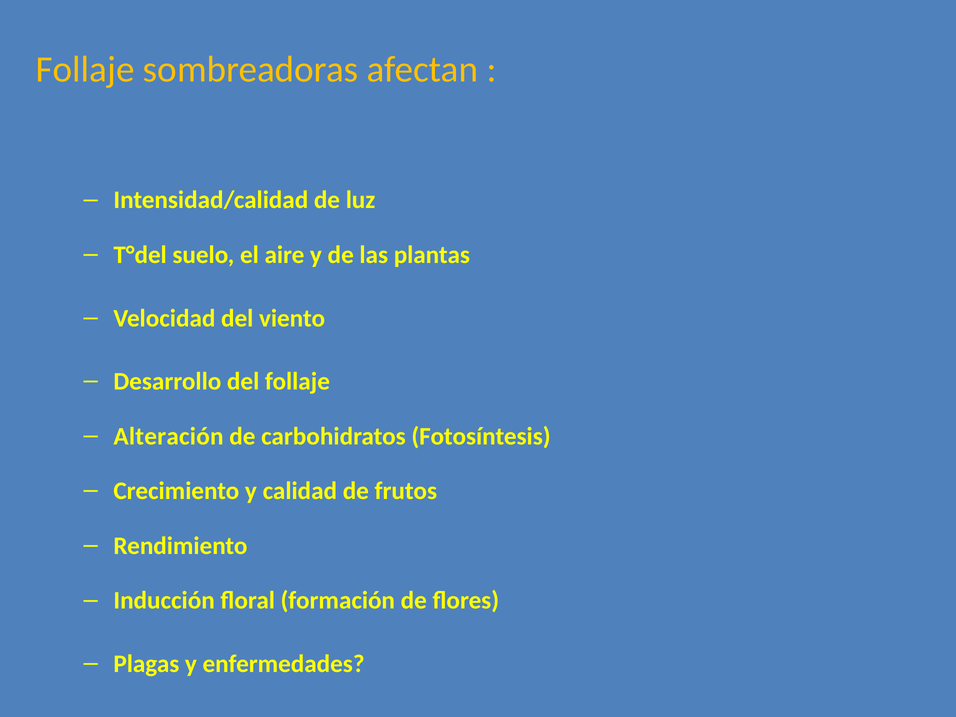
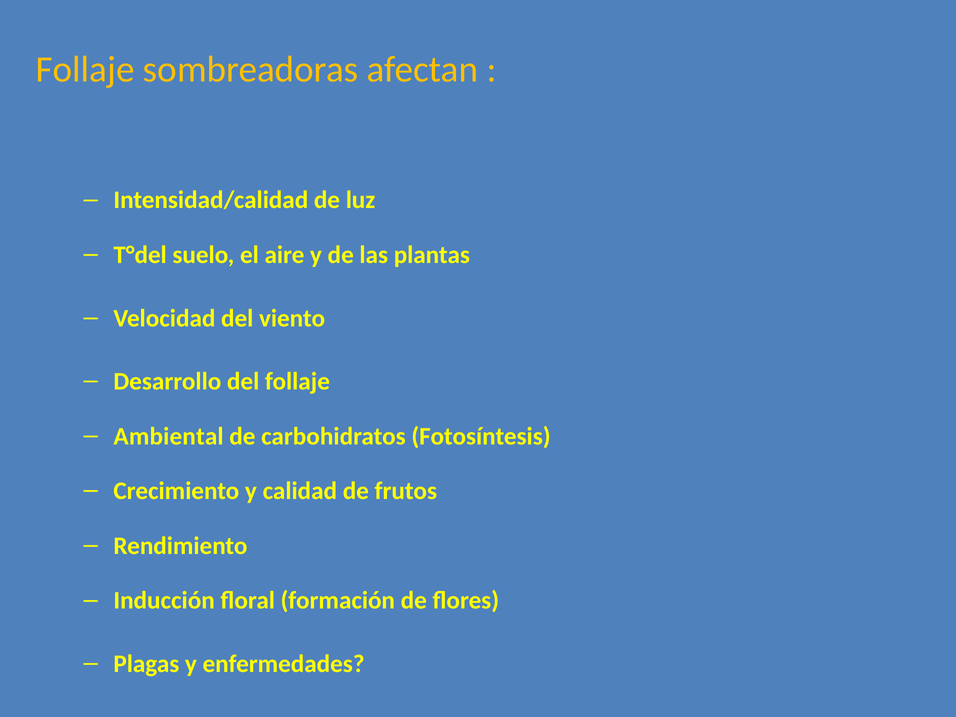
Alteración: Alteración -> Ambiental (169, 436)
